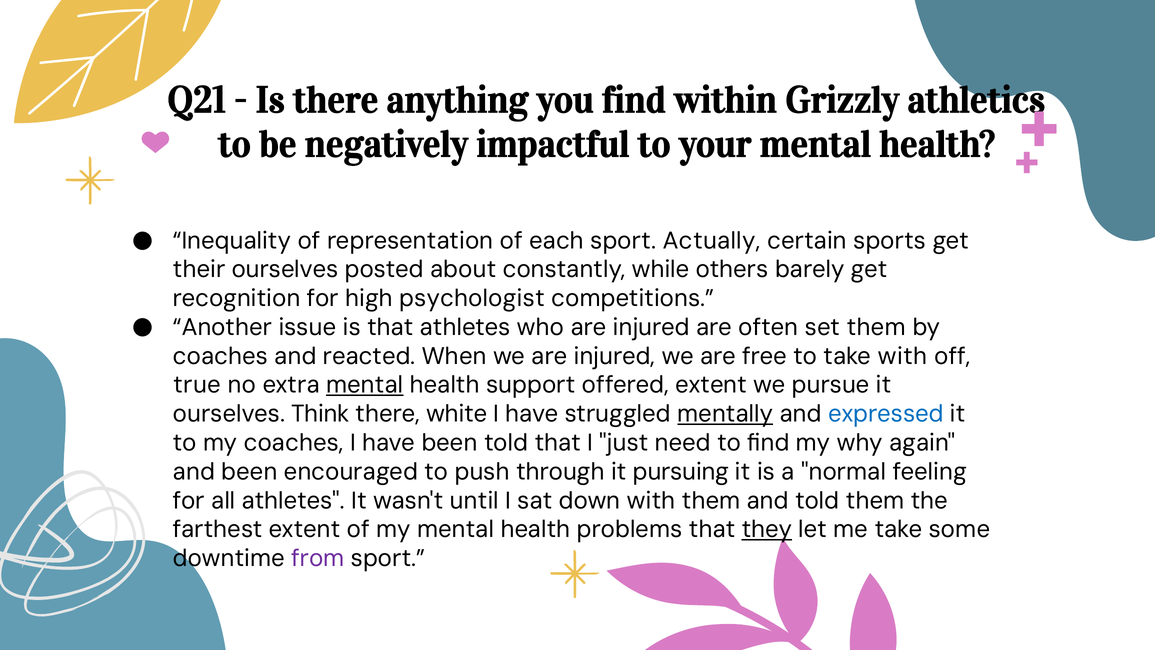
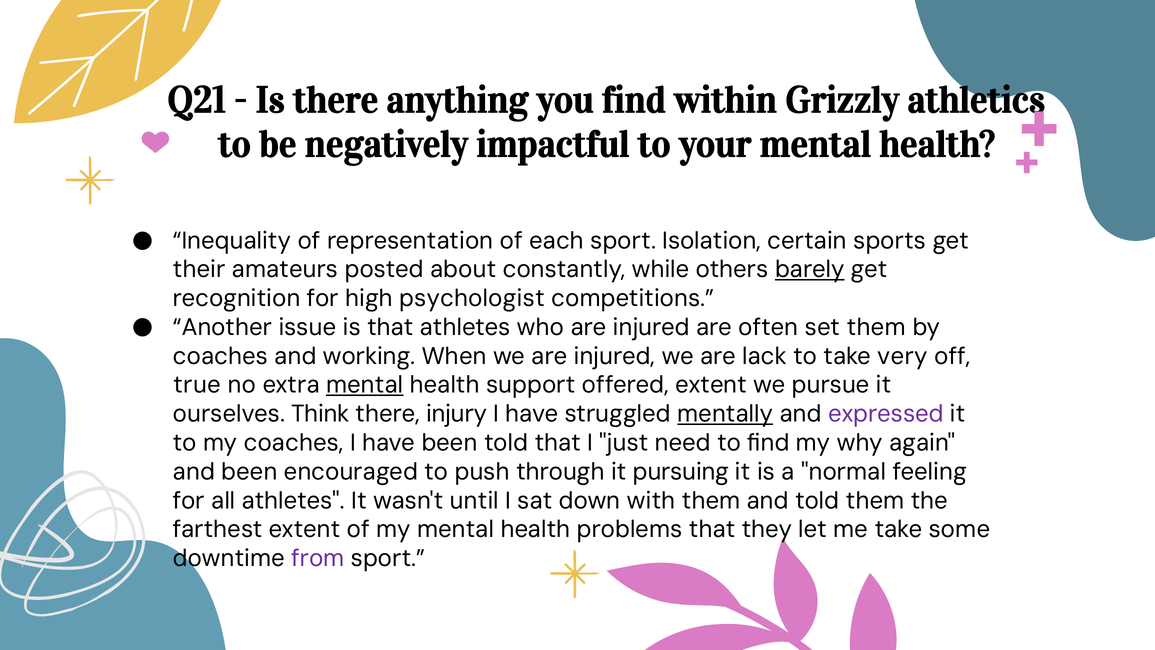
Actually: Actually -> Isolation (712, 240)
their ourselves: ourselves -> amateurs (285, 269)
barely underline: none -> present (810, 269)
reacted: reacted -> working (369, 356)
free: free -> lack (765, 356)
take with: with -> very (903, 356)
white: white -> injury (457, 414)
expressed colour: blue -> purple (886, 414)
they underline: present -> none (767, 529)
